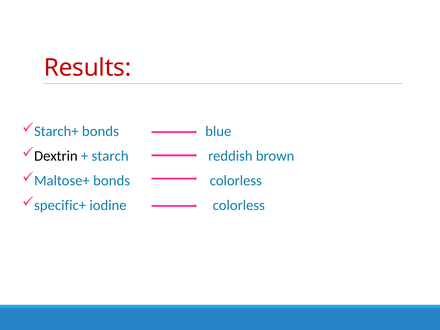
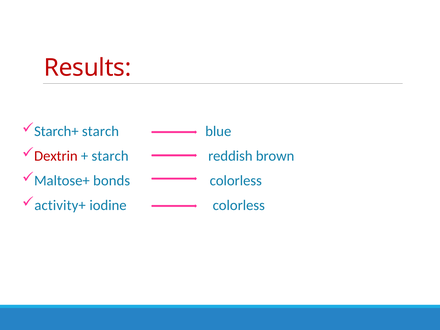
Starch+ bonds: bonds -> starch (100, 131)
Dextrin colour: black -> red (56, 156)
specific+: specific+ -> activity+ (60, 205)
